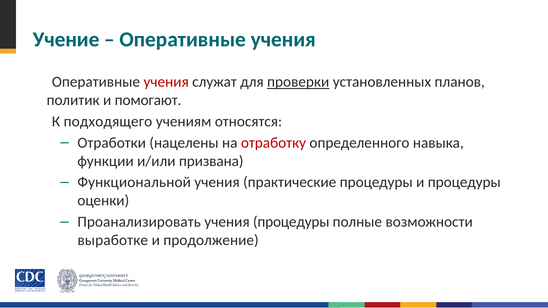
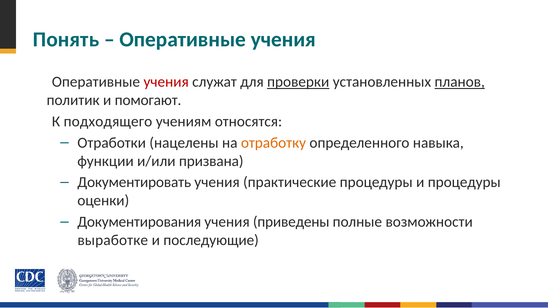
Учение: Учение -> Понять (66, 40)
планов underline: none -> present (460, 82)
отработку colour: red -> orange (273, 143)
Функциональной: Функциональной -> Документировать (134, 182)
Проанализировать: Проанализировать -> Документирования (139, 222)
учения процедуры: процедуры -> приведены (291, 222)
продолжение: продолжение -> последующие (211, 240)
